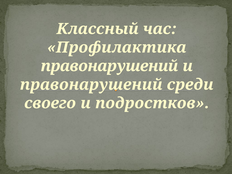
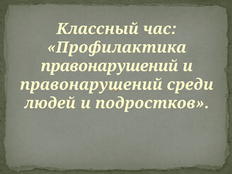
своего: своего -> людей (50, 103)
